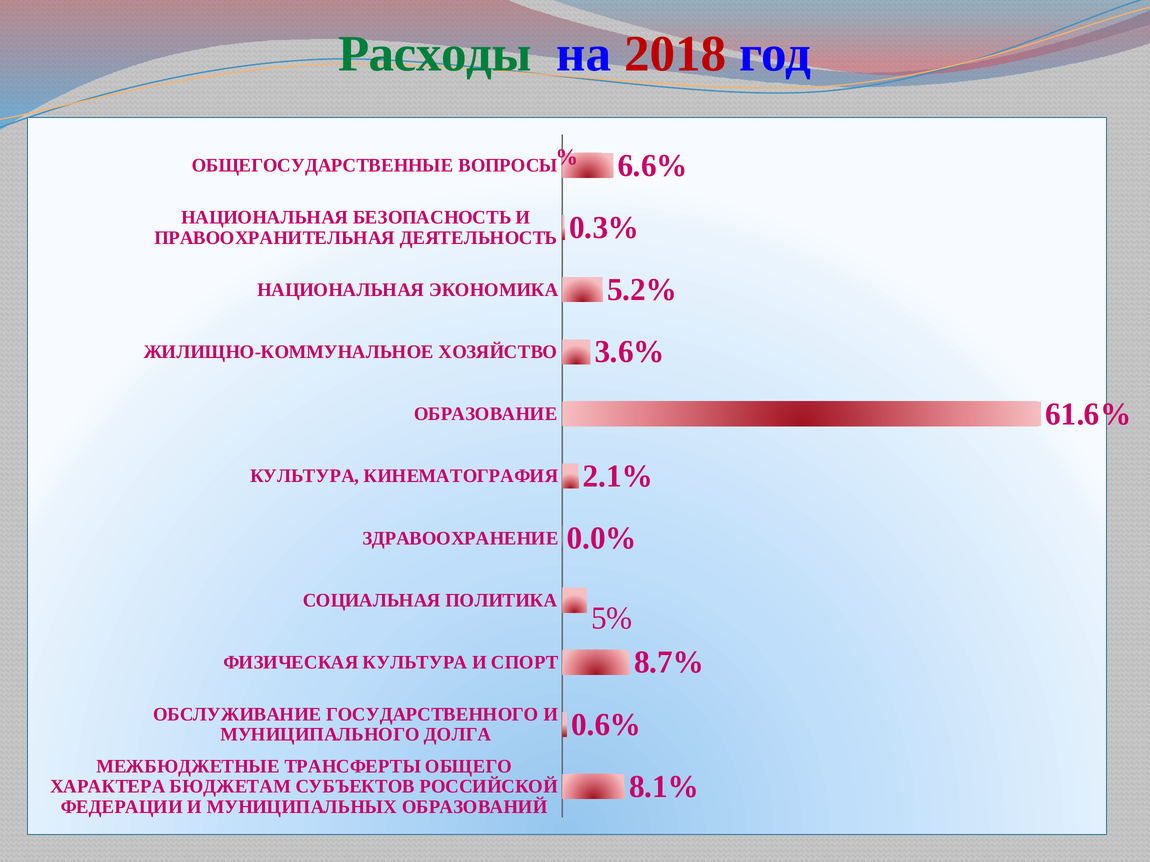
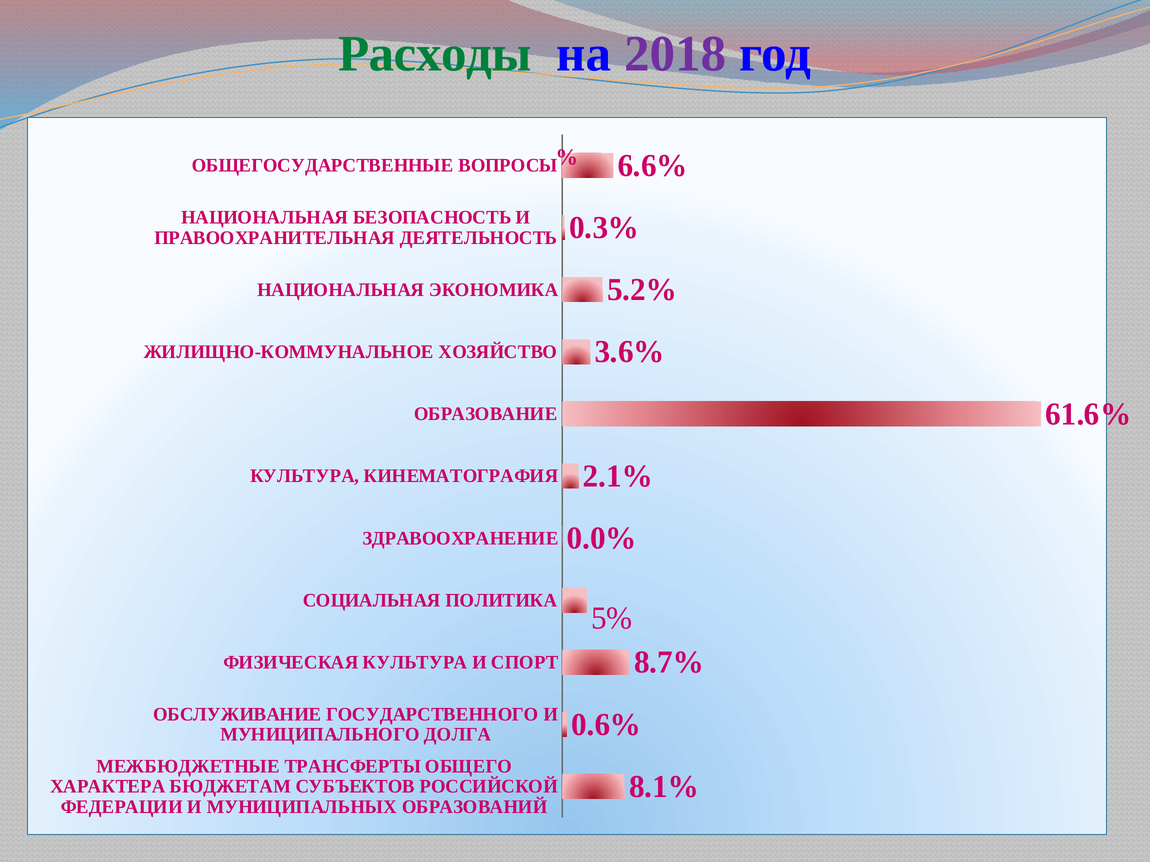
2018 colour: red -> purple (675, 54)
